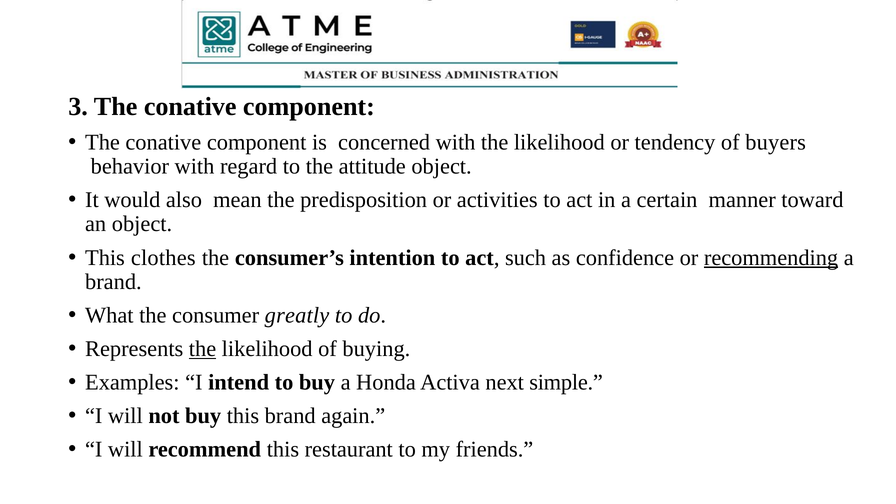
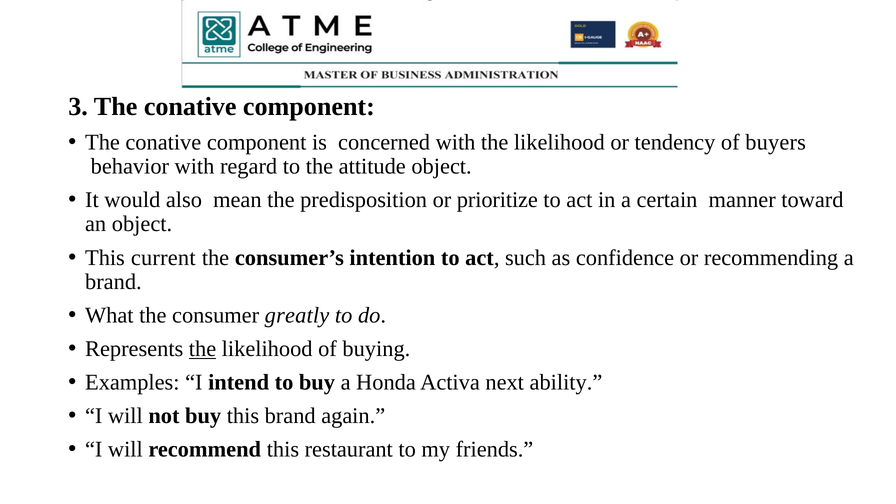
activities: activities -> prioritize (497, 200)
clothes: clothes -> current (163, 258)
recommending underline: present -> none (771, 258)
simple: simple -> ability (566, 382)
